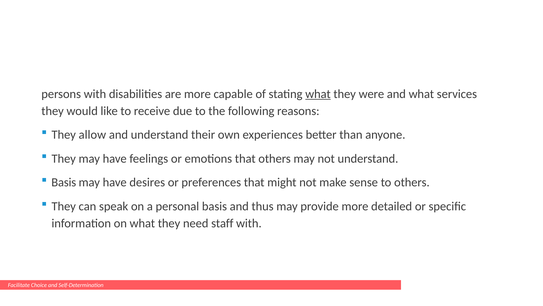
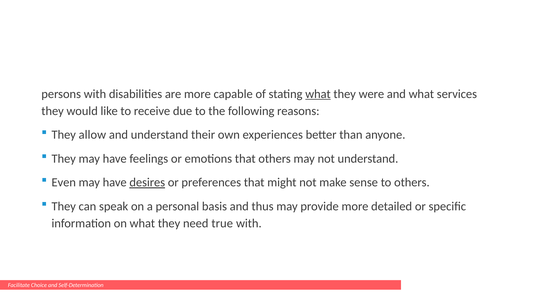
Basis: Basis -> Even (64, 182)
desires underline: none -> present (147, 182)
staff: staff -> true (222, 223)
